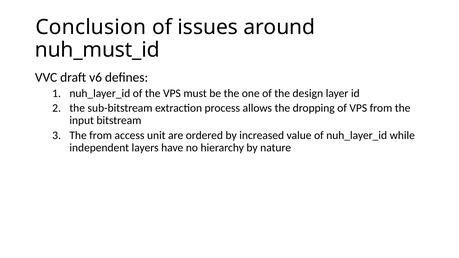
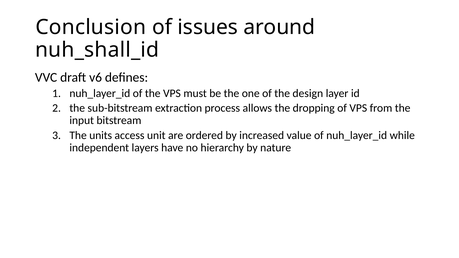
nuh_must_id: nuh_must_id -> nuh_shall_id (97, 50)
The from: from -> units (101, 135)
